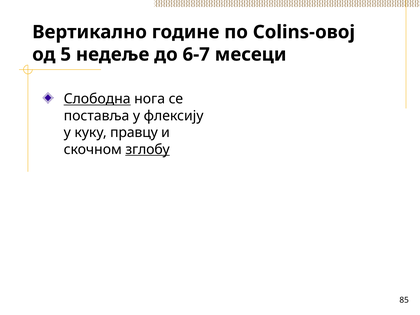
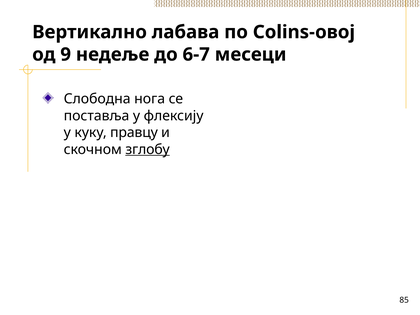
године: године -> лабава (186, 32)
5: 5 -> 9 (66, 54)
Слободна underline: present -> none (97, 99)
